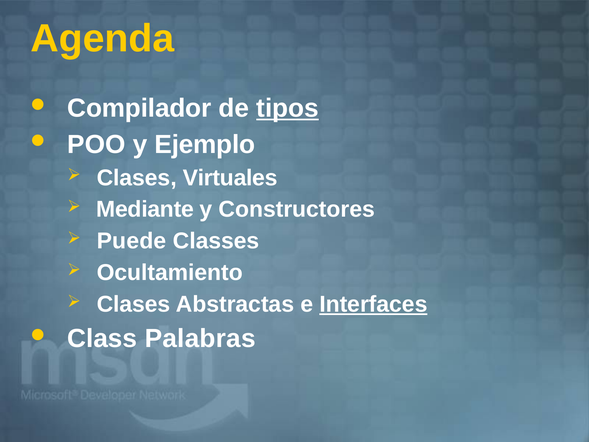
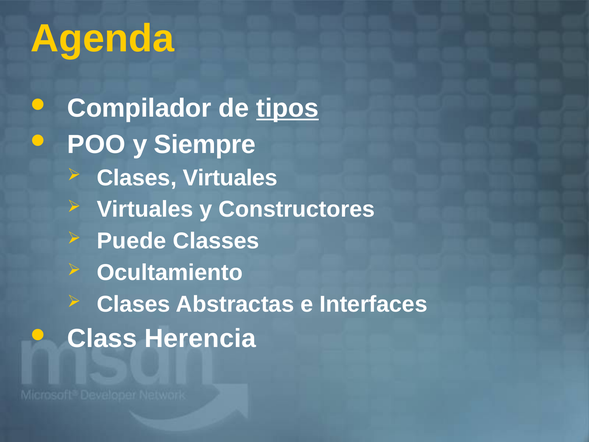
Ejemplo: Ejemplo -> Siempre (205, 144)
Mediante: Mediante -> Virtuales (145, 209)
Interfaces underline: present -> none (373, 304)
Palabras: Palabras -> Herencia (200, 338)
